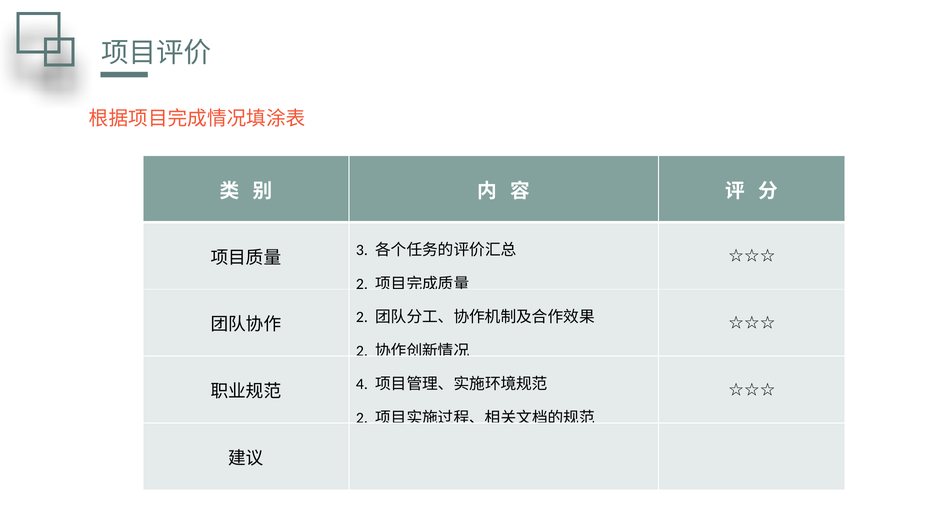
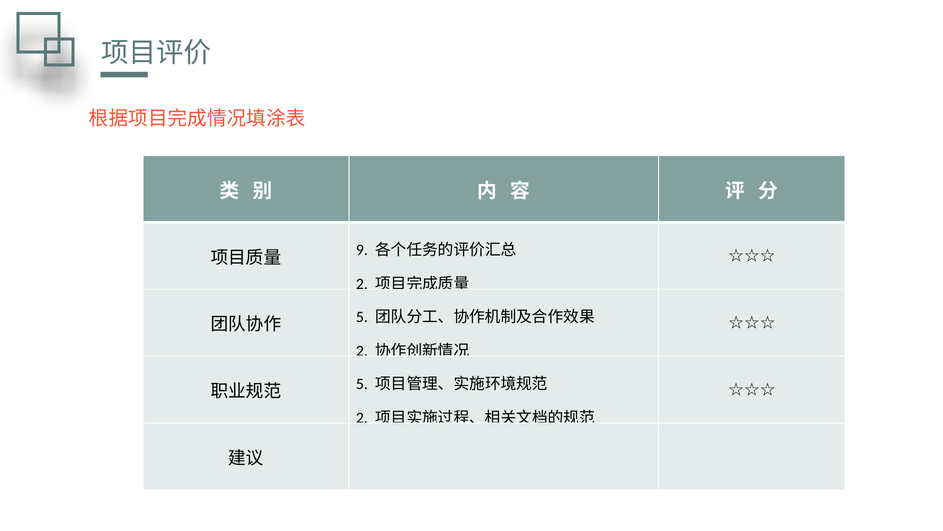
3: 3 -> 9 (362, 250)
2: 2 -> 5 (362, 317)
4: 4 -> 5 (362, 384)
